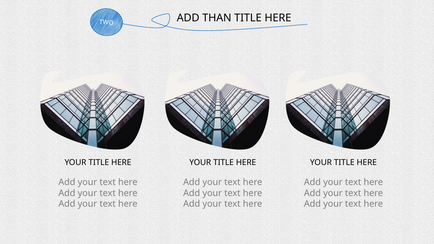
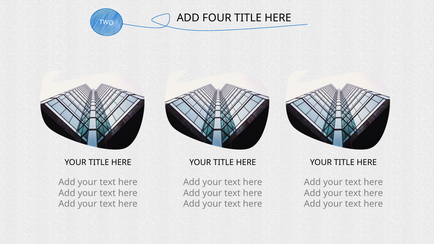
THAN: THAN -> FOUR (217, 18)
